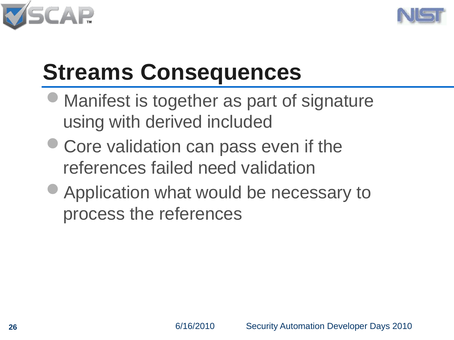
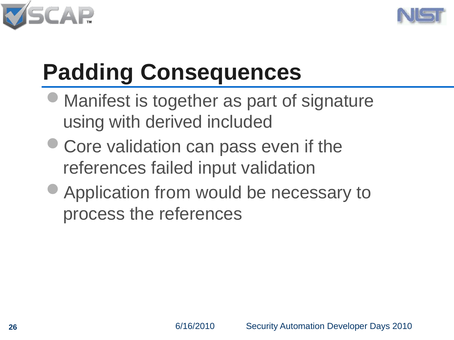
Streams: Streams -> Padding (88, 72)
need: need -> input (217, 168)
what: what -> from (173, 193)
